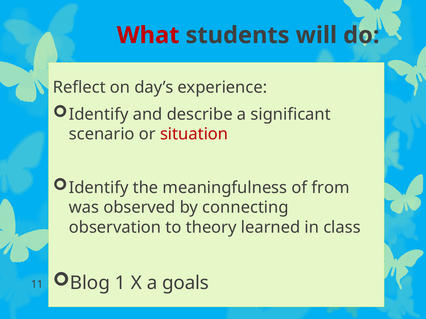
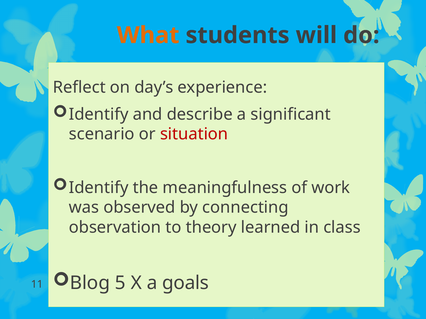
What colour: red -> orange (148, 35)
from: from -> work (331, 188)
1: 1 -> 5 (120, 283)
